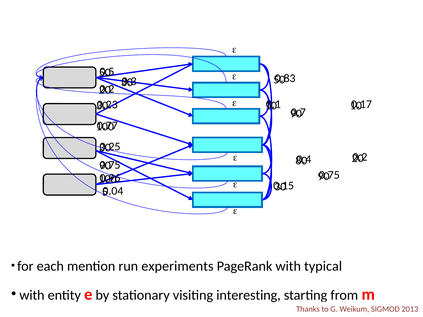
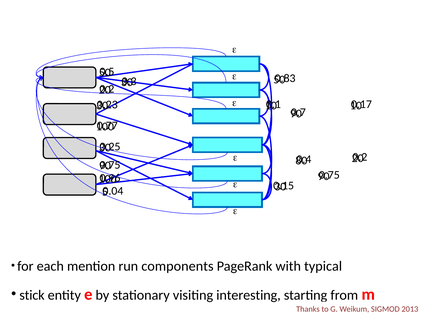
experiments: experiments -> components (177, 266)
with: with -> stick (32, 295)
